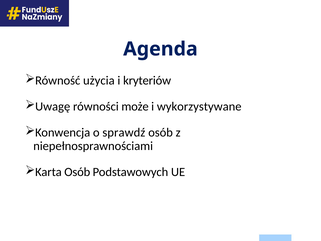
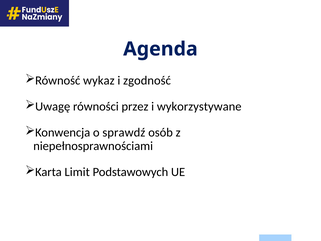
użycia: użycia -> wykaz (99, 80)
kryteriów: kryteriów -> zgodność (147, 80)
może: może -> przez (135, 106)
Karta Osób: Osób -> Limit (77, 172)
